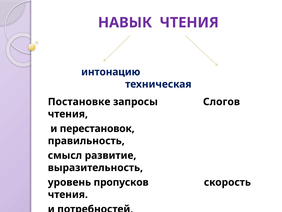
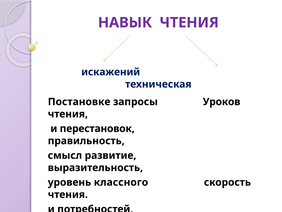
интонацию: интонацию -> искажений (111, 72)
Слогов: Слогов -> Уроков (222, 102)
пропусков: пропусков -> классного (121, 182)
